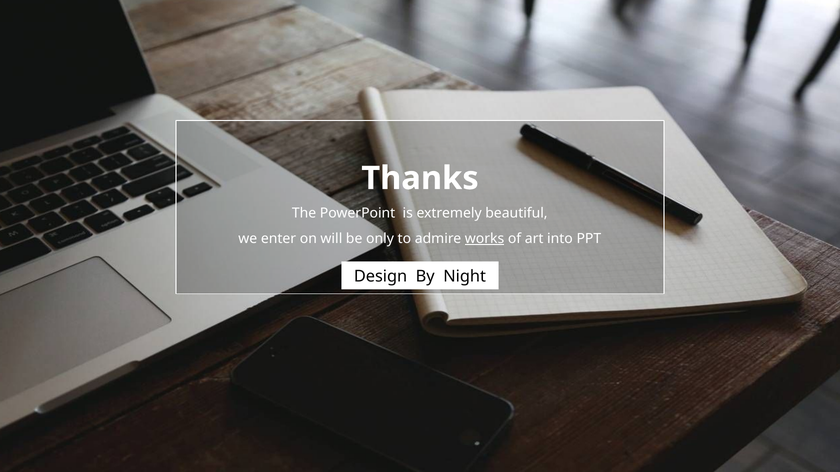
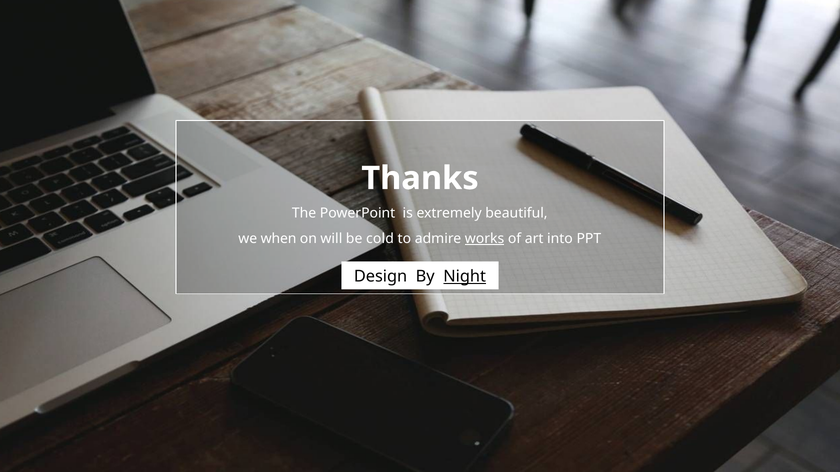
enter: enter -> when (279, 239)
only: only -> cold (380, 239)
Night underline: none -> present (465, 277)
